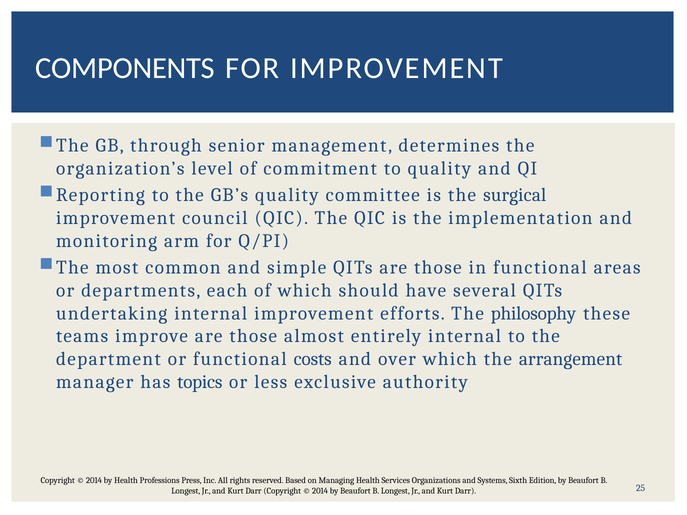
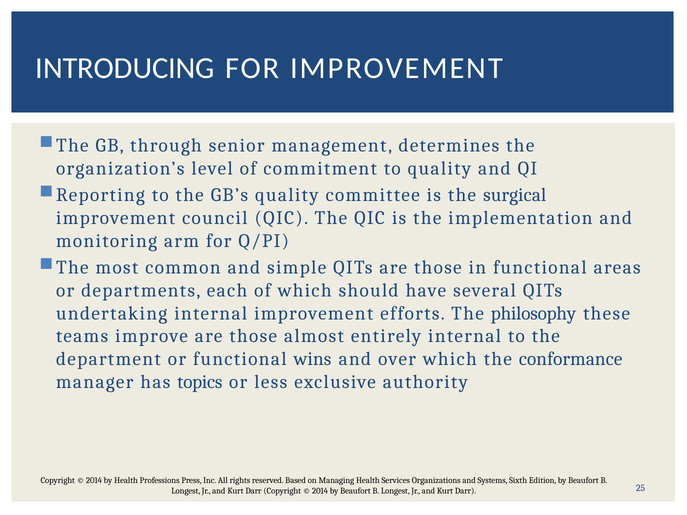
COMPONENTS: COMPONENTS -> INTRODUCING (125, 68)
costs: costs -> wins (313, 359)
arrangement: arrangement -> conformance (571, 359)
